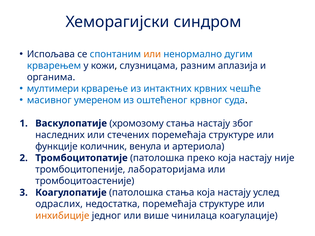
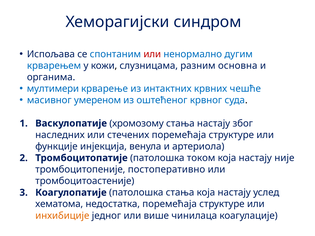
или colour: orange -> red (152, 54)
аплазија: аплазија -> основна (238, 66)
количник: количник -> инјекција (103, 147)
преко: преко -> током (201, 158)
лабораторијама: лабораторијама -> постоперативно (167, 170)
одраслих: одраслих -> хематома (59, 204)
